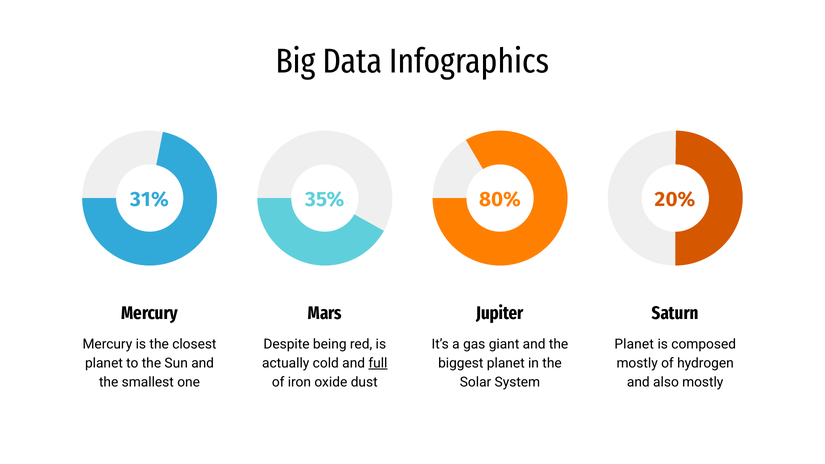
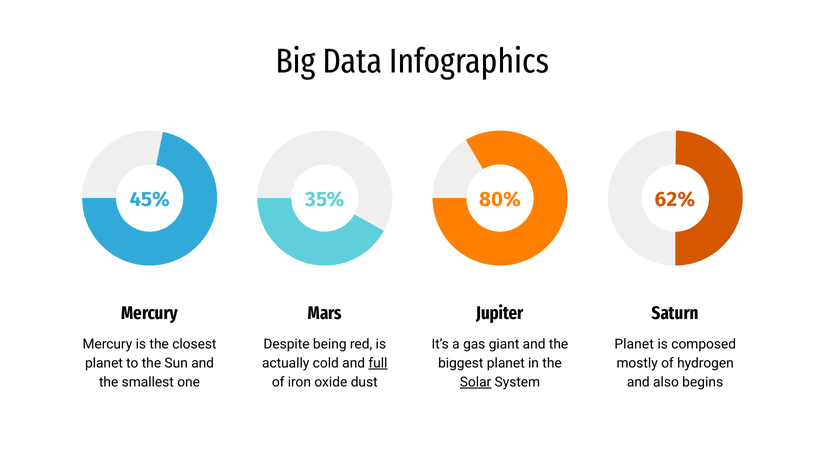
31%: 31% -> 45% (150, 200)
20%: 20% -> 62% (675, 200)
Solar underline: none -> present (476, 382)
also mostly: mostly -> begins (703, 382)
